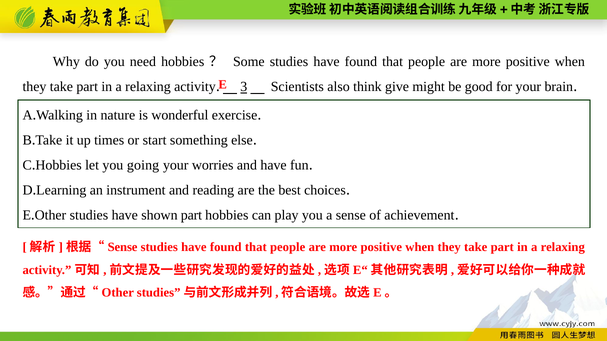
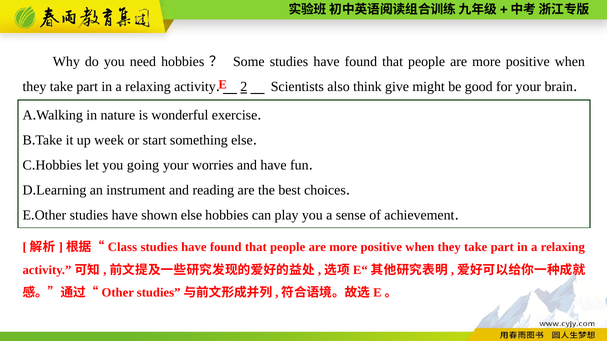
3: 3 -> 2 (244, 87)
times: times -> week (109, 140)
shown part: part -> else (191, 215)
Sense: Sense -> Class (122, 247)
